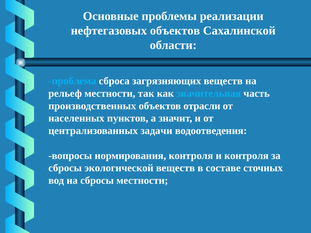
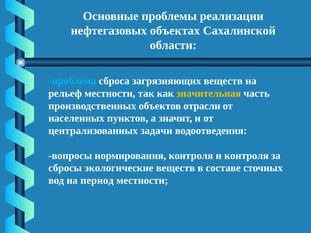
нефтегазовых объектов: объектов -> объектах (175, 31)
значительная colour: light blue -> yellow (209, 94)
экологической: экологической -> экологические (119, 168)
на сбросы: сбросы -> период (97, 181)
